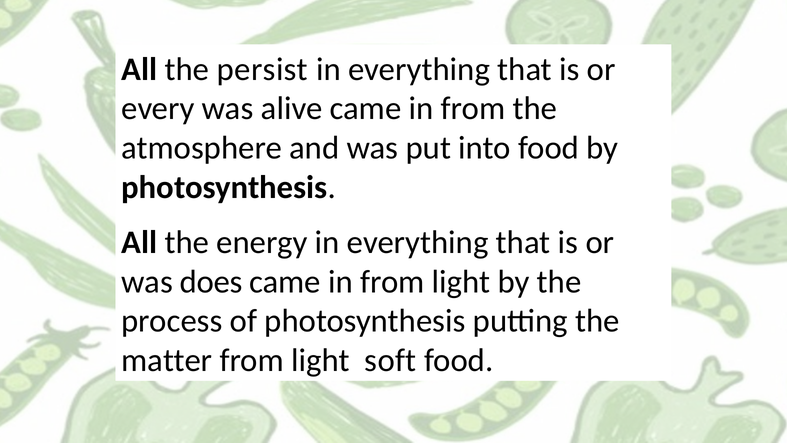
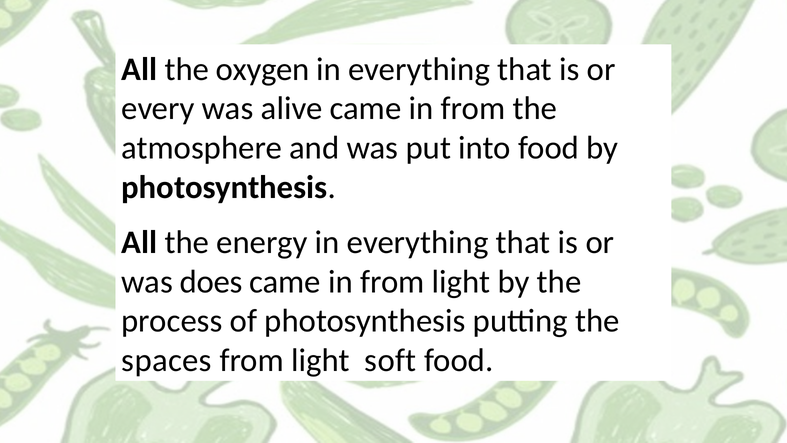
persist: persist -> oxygen (263, 69)
matter: matter -> spaces (167, 360)
